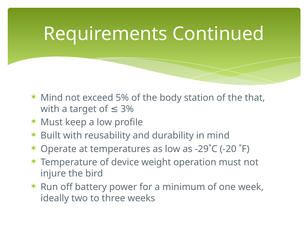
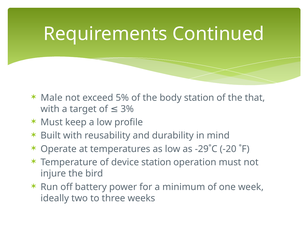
Mind: Mind -> Male (52, 98)
device weight: weight -> station (156, 162)
